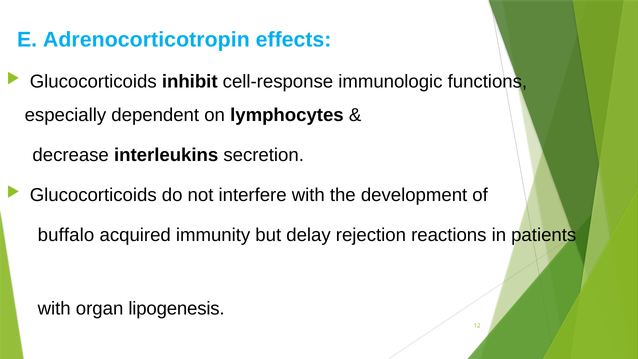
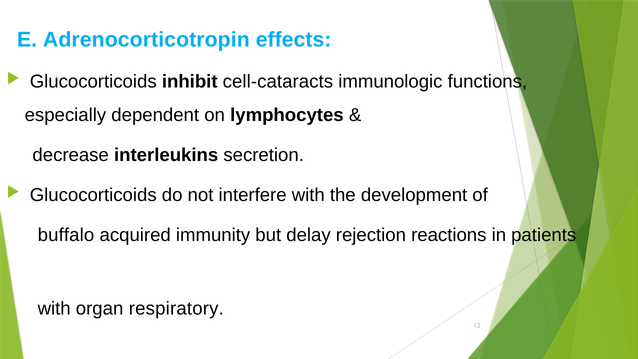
cell-response: cell-response -> cell-cataracts (278, 81)
lipogenesis: lipogenesis -> respiratory (176, 309)
